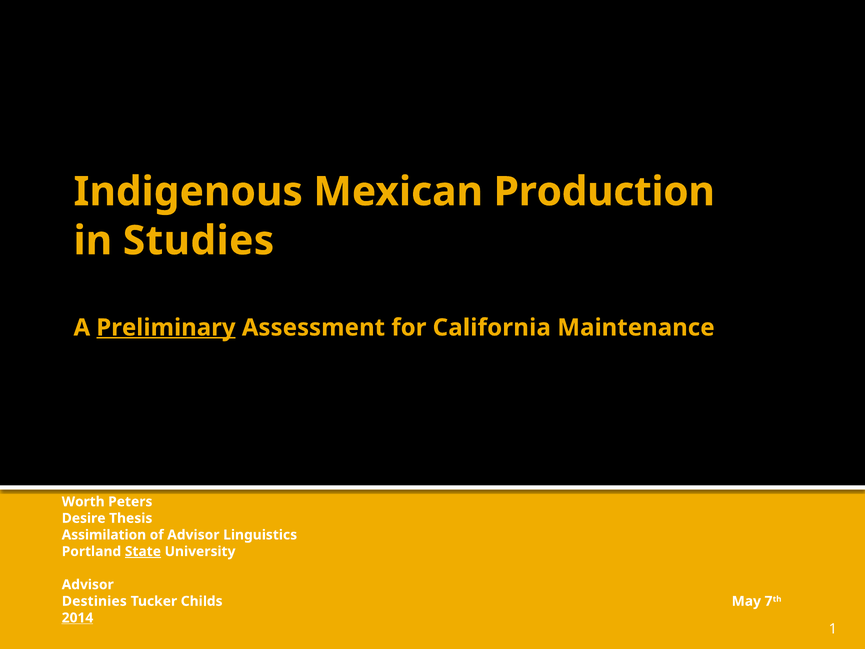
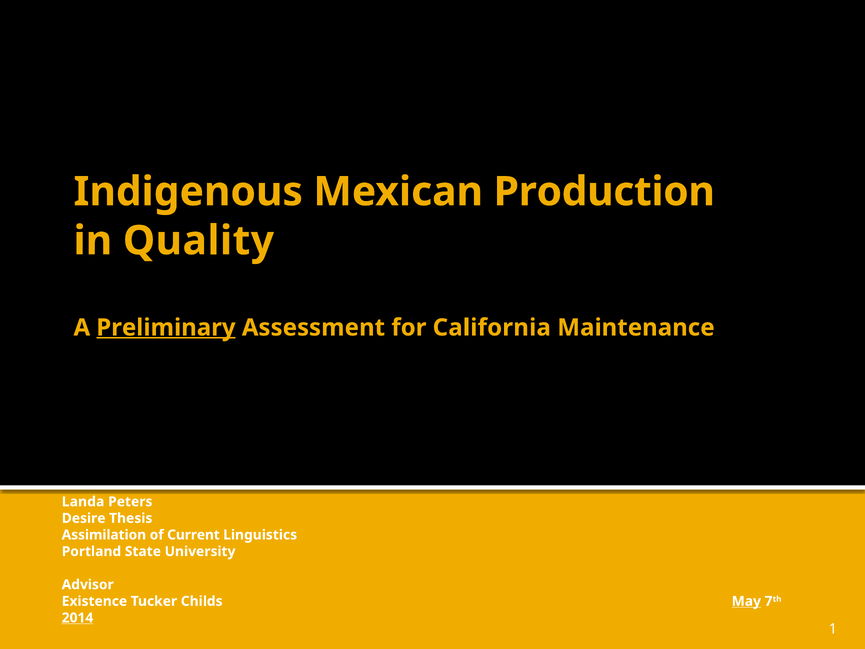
Studies: Studies -> Quality (198, 241)
Worth: Worth -> Landa (83, 501)
of Advisor: Advisor -> Current (193, 535)
State underline: present -> none (143, 551)
Destinies: Destinies -> Existence (94, 601)
May underline: none -> present (746, 601)
